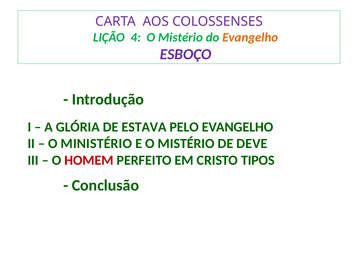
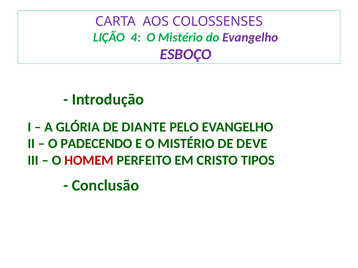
Evangelho colour: orange -> purple (250, 37)
ESTAVA: ESTAVA -> DIANTE (144, 127)
MINISTÉRIO: MINISTÉRIO -> PADECENDO (96, 144)
